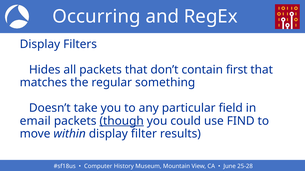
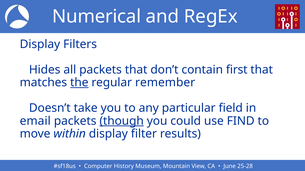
Occurring: Occurring -> Numerical (97, 17)
the underline: none -> present (79, 83)
something: something -> remember (165, 83)
